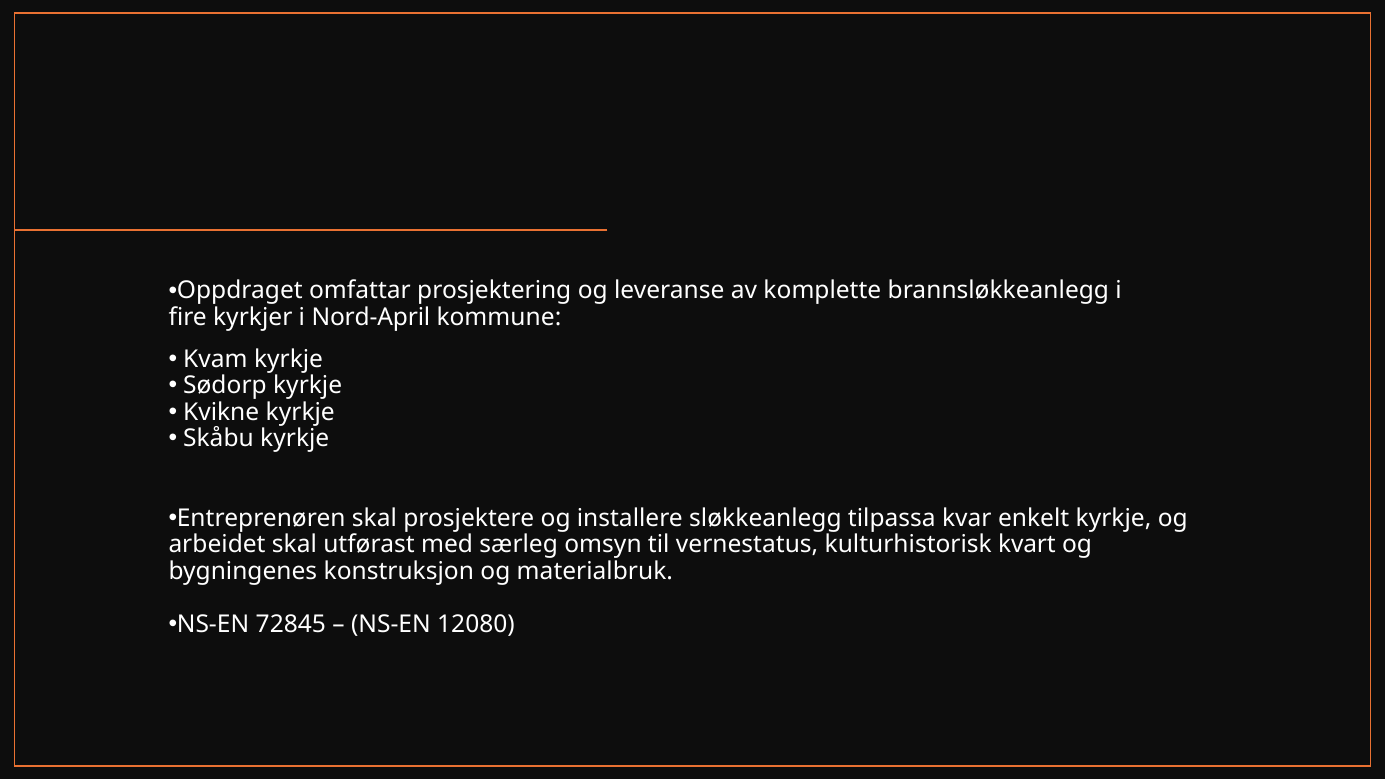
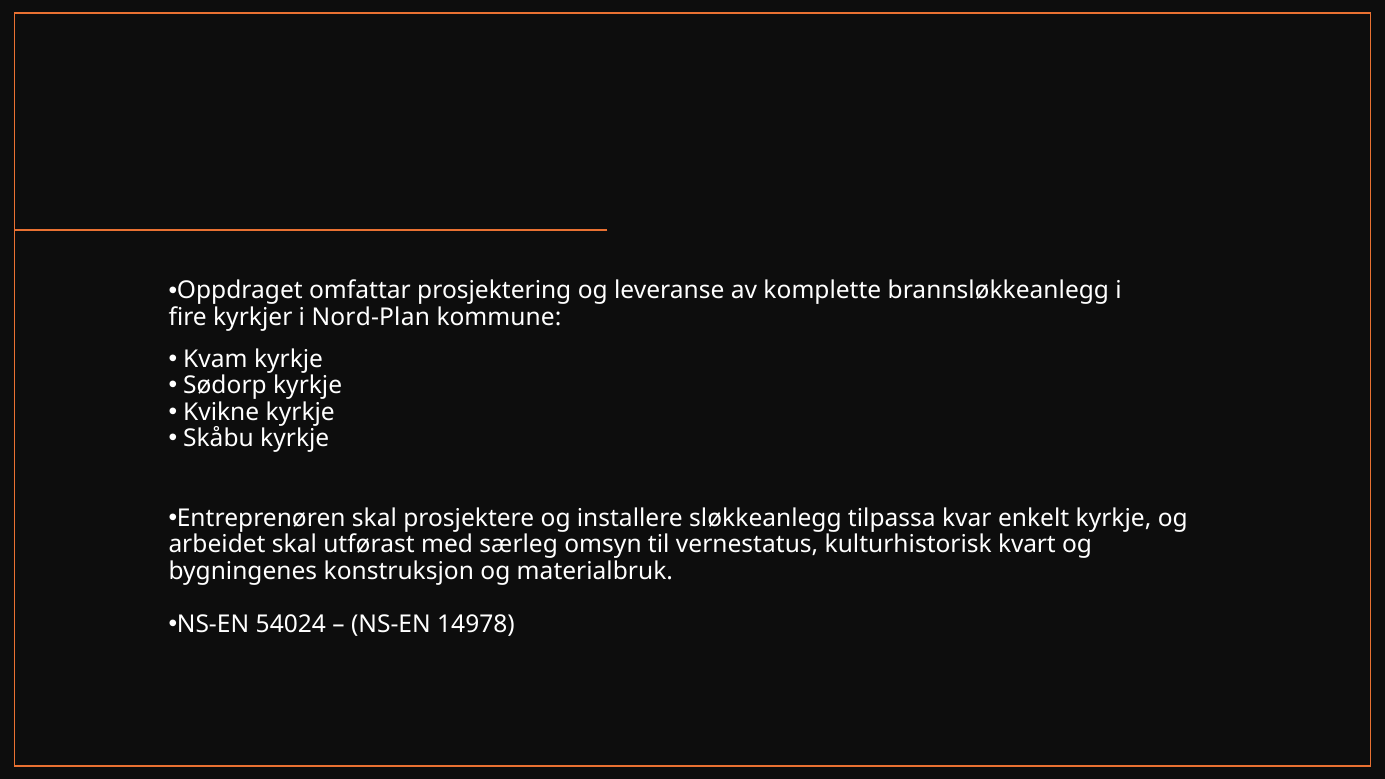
Nord-April: Nord-April -> Nord-Plan (371, 317)
72845: 72845 -> 54024 (291, 624)
12080: 12080 -> 14978 (476, 624)
